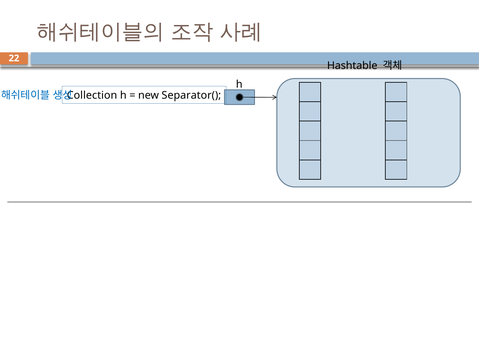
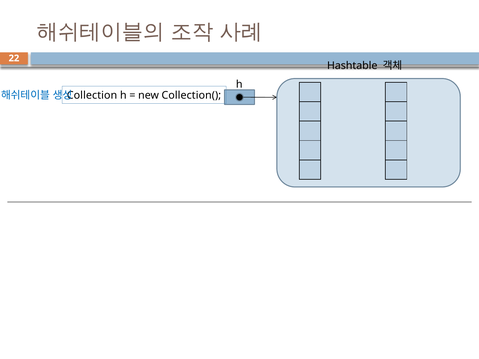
Separator(: Separator( -> Collection( (191, 96)
